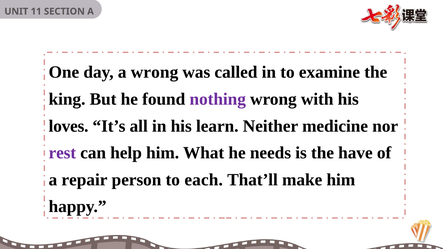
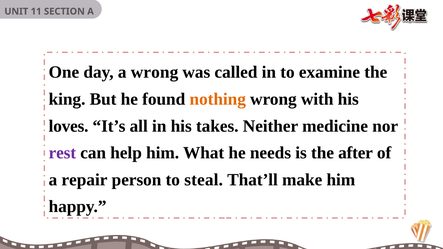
nothing colour: purple -> orange (218, 99)
learn: learn -> takes (217, 126)
have: have -> after (356, 153)
each: each -> steal (204, 180)
